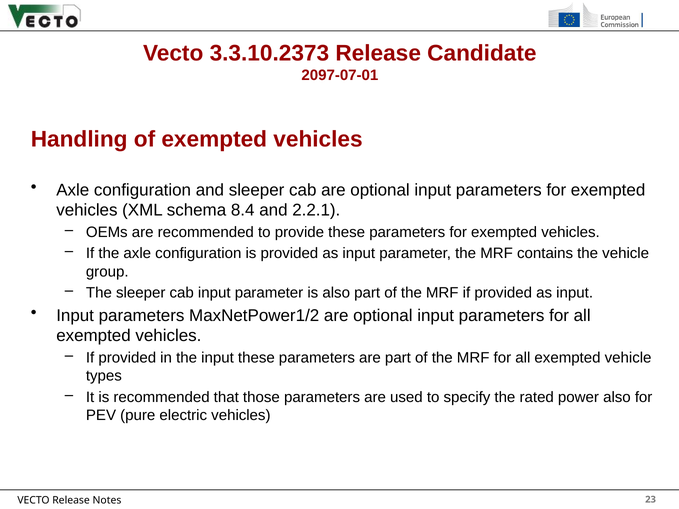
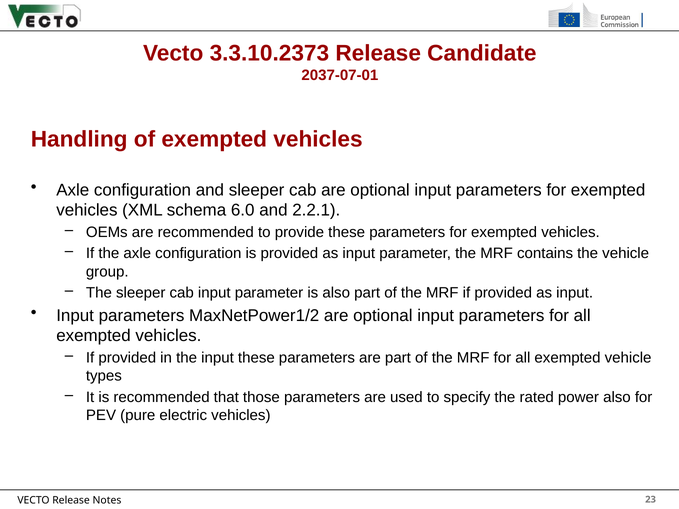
2097-07-01: 2097-07-01 -> 2037-07-01 (340, 75)
8.4: 8.4 -> 6.0 (243, 210)
